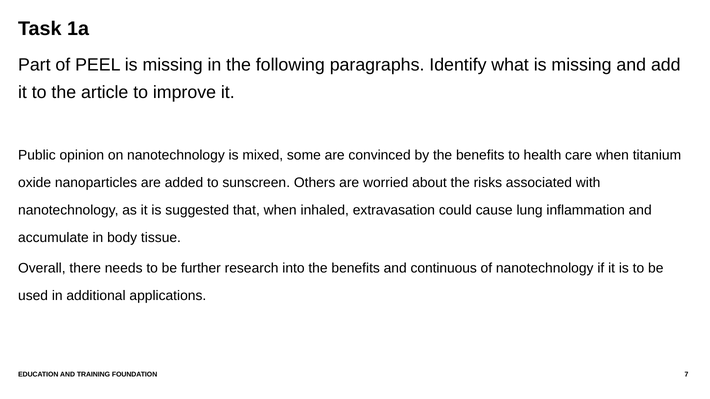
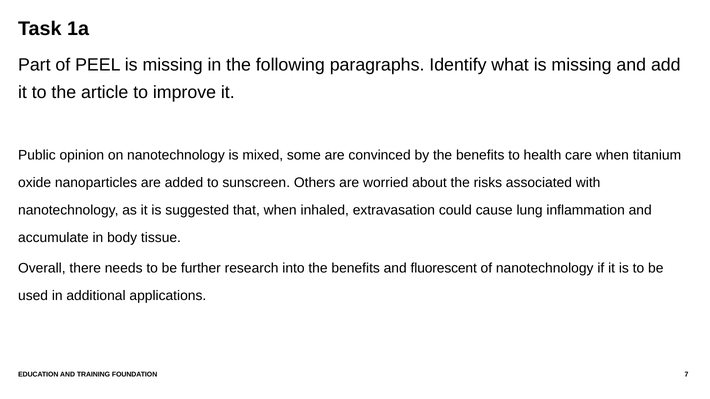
continuous: continuous -> fluorescent (444, 268)
